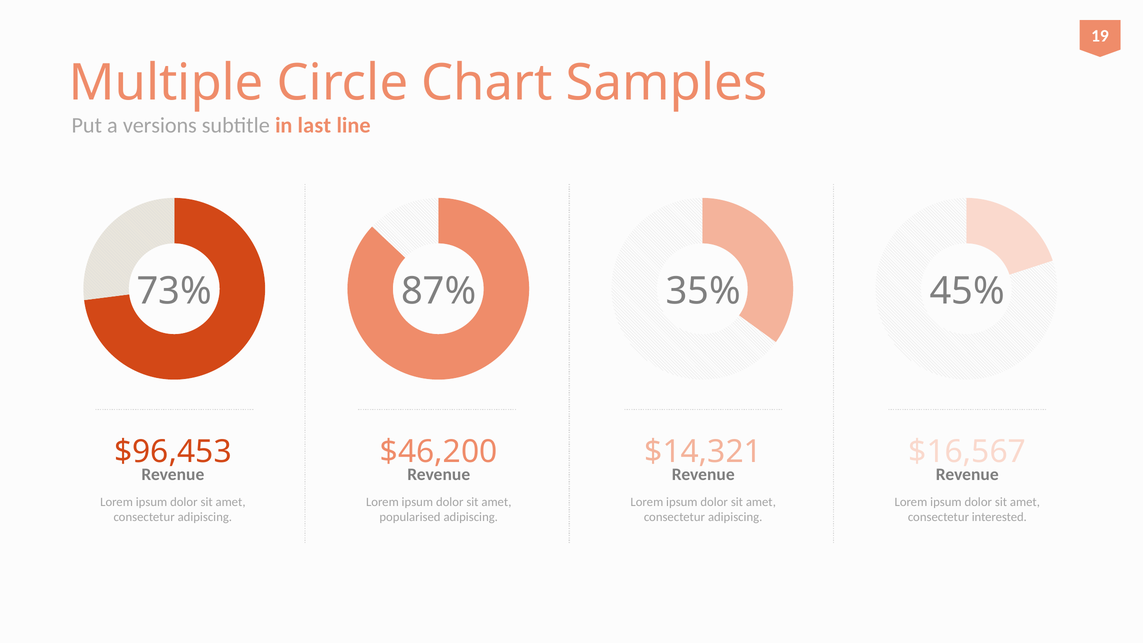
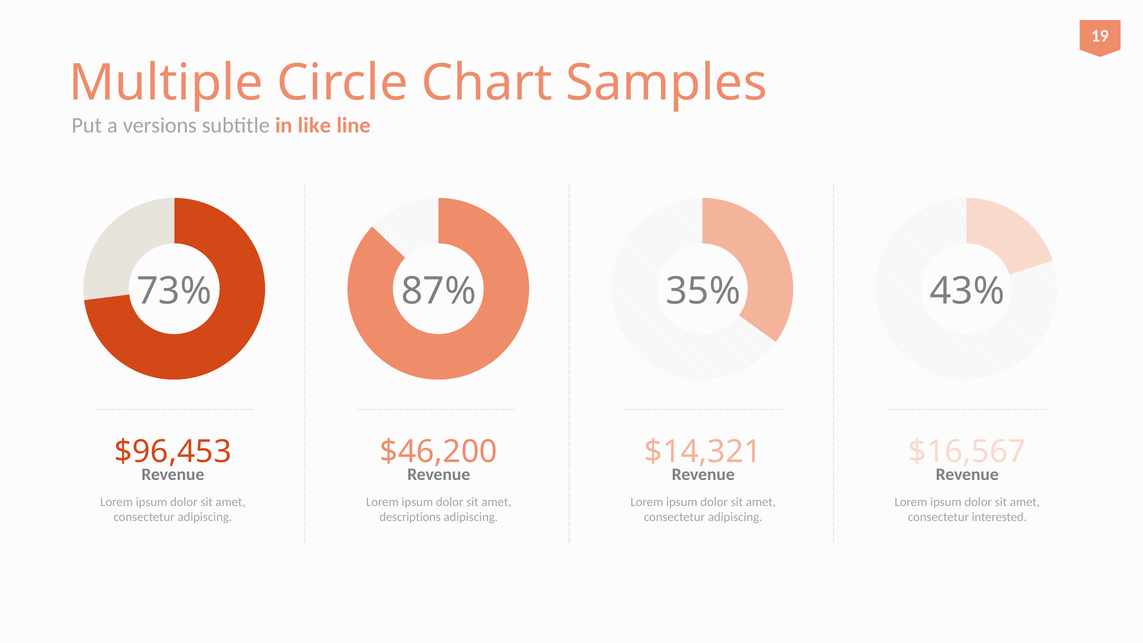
last: last -> like (314, 126)
45%: 45% -> 43% (967, 291)
popularised: popularised -> descriptions (410, 517)
